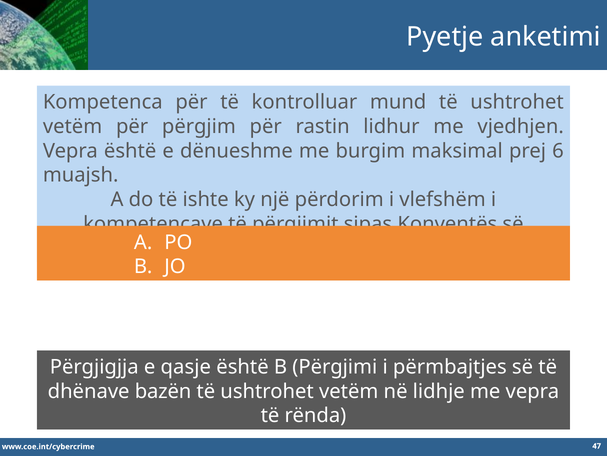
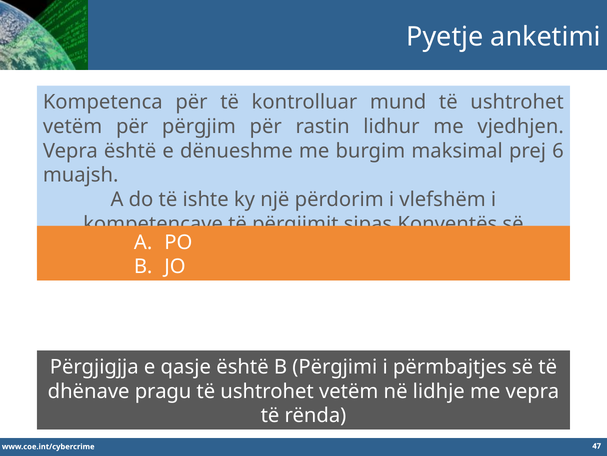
bazën: bazën -> pragu (163, 391)
